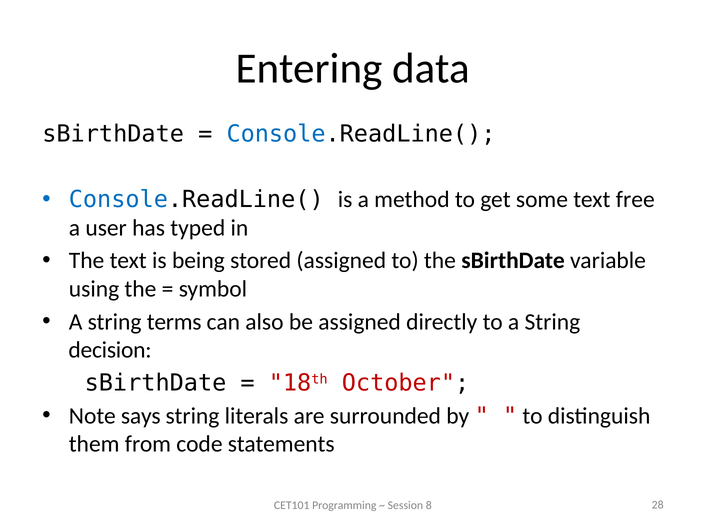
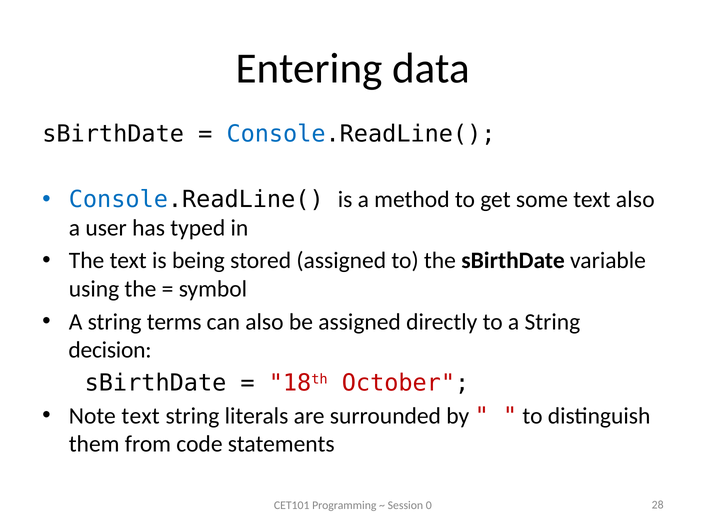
text free: free -> also (635, 200)
Note says: says -> text (141, 416)
8: 8 -> 0 (429, 506)
